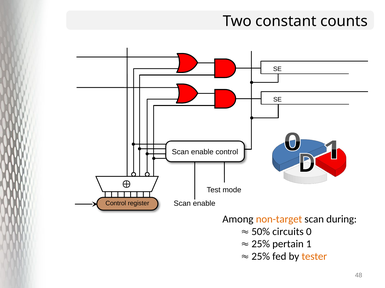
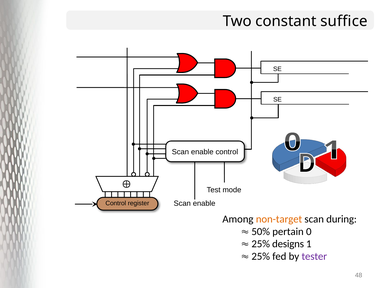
counts: counts -> suffice (344, 21)
circuits: circuits -> pertain (288, 232)
pertain: pertain -> designs (288, 245)
tester colour: orange -> purple (314, 257)
